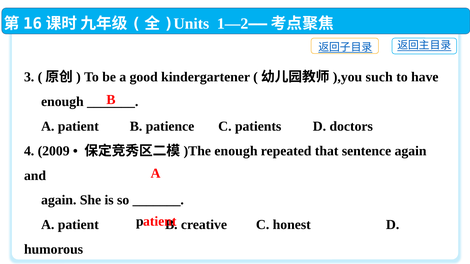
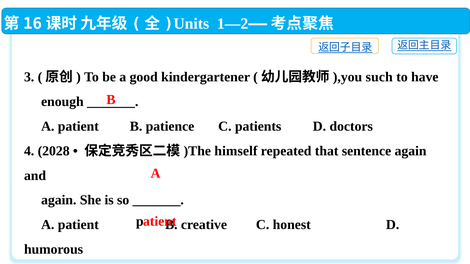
2009: 2009 -> 2028 (54, 151)
enough: enough -> himself (236, 151)
